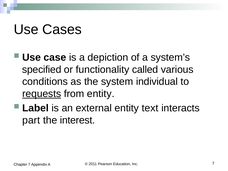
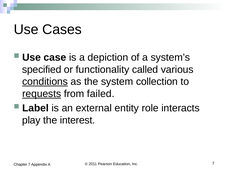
conditions underline: none -> present (45, 82)
individual: individual -> collection (157, 82)
from entity: entity -> failed (101, 94)
text: text -> role (150, 108)
part: part -> play (31, 120)
